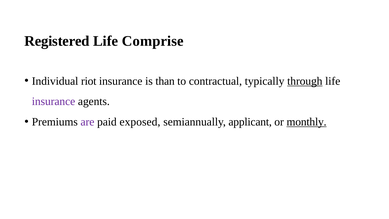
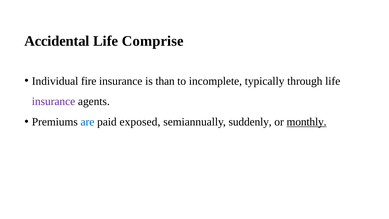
Registered: Registered -> Accidental (57, 41)
riot: riot -> fire (89, 81)
contractual: contractual -> incomplete (215, 81)
through underline: present -> none (305, 81)
are colour: purple -> blue (87, 122)
applicant: applicant -> suddenly (250, 122)
